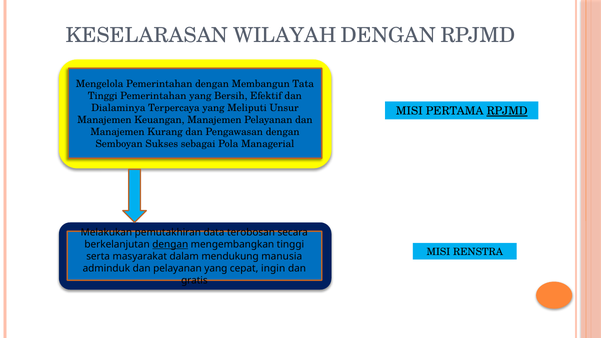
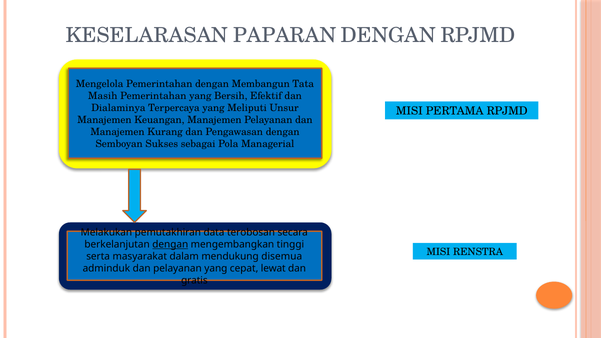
WILAYAH: WILAYAH -> PAPARAN (285, 36)
Tinggi: Tinggi -> Masih (103, 96)
RPJMD underline: present -> none (507, 111)
manusia: manusia -> disemua (282, 256)
ingin: ingin -> lewat (273, 268)
